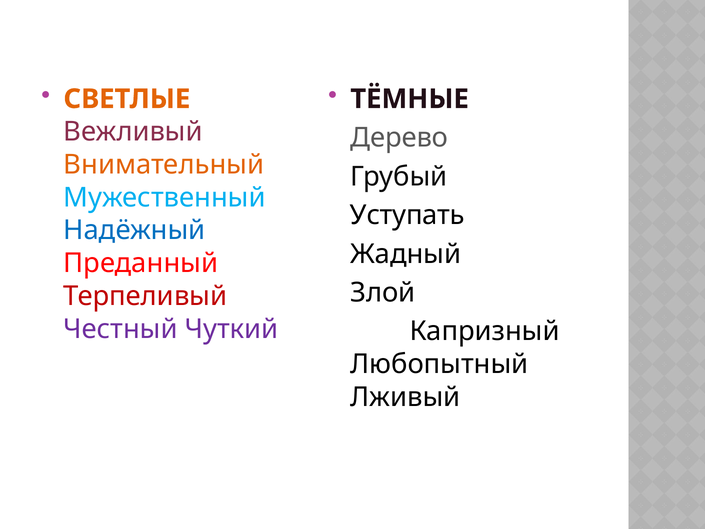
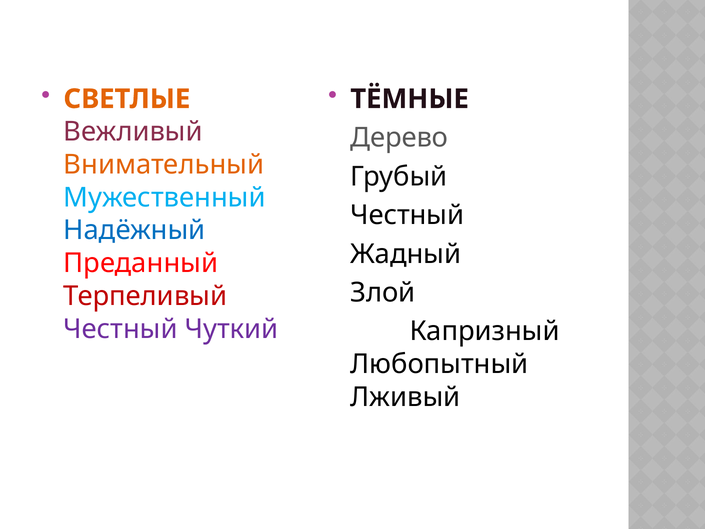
Уступать: Уступать -> Честный (407, 215)
